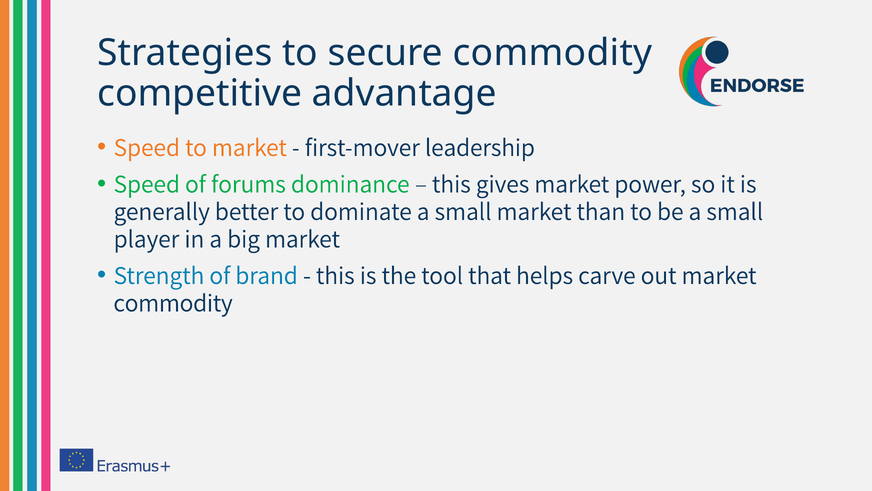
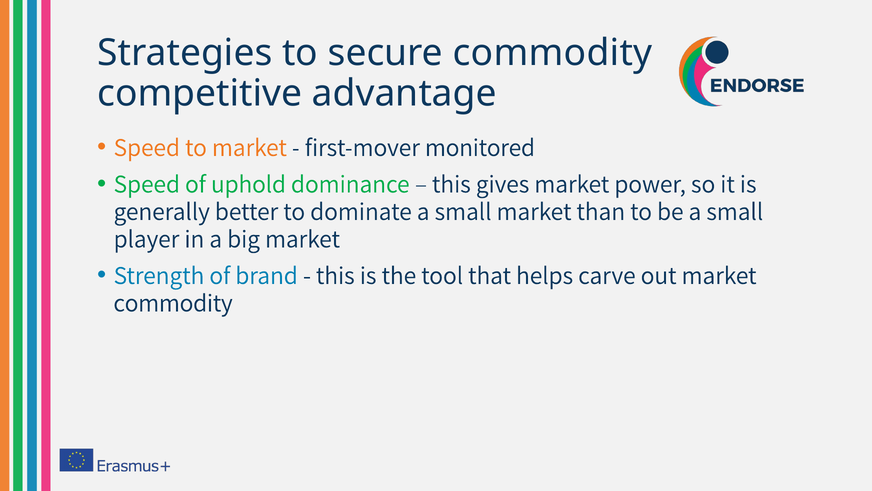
leadership: leadership -> monitored (480, 147)
forums: forums -> uphold (248, 184)
